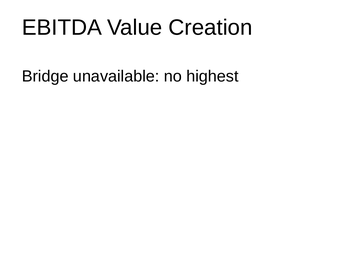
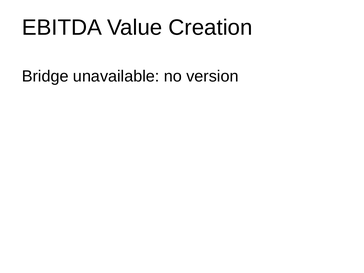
highest: highest -> version (212, 76)
